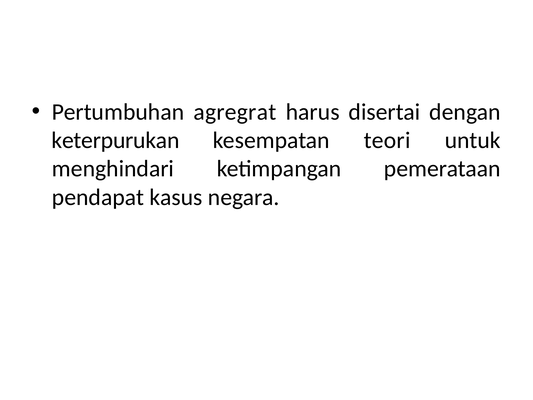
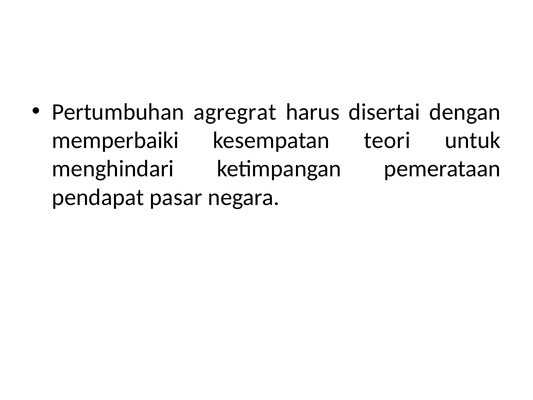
keterpurukan: keterpurukan -> memperbaiki (115, 140)
kasus: kasus -> pasar (176, 197)
